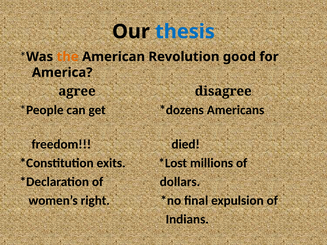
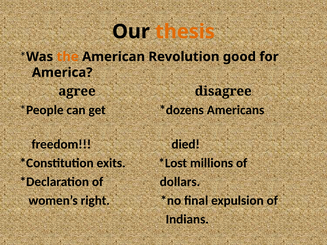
thesis colour: blue -> orange (185, 32)
